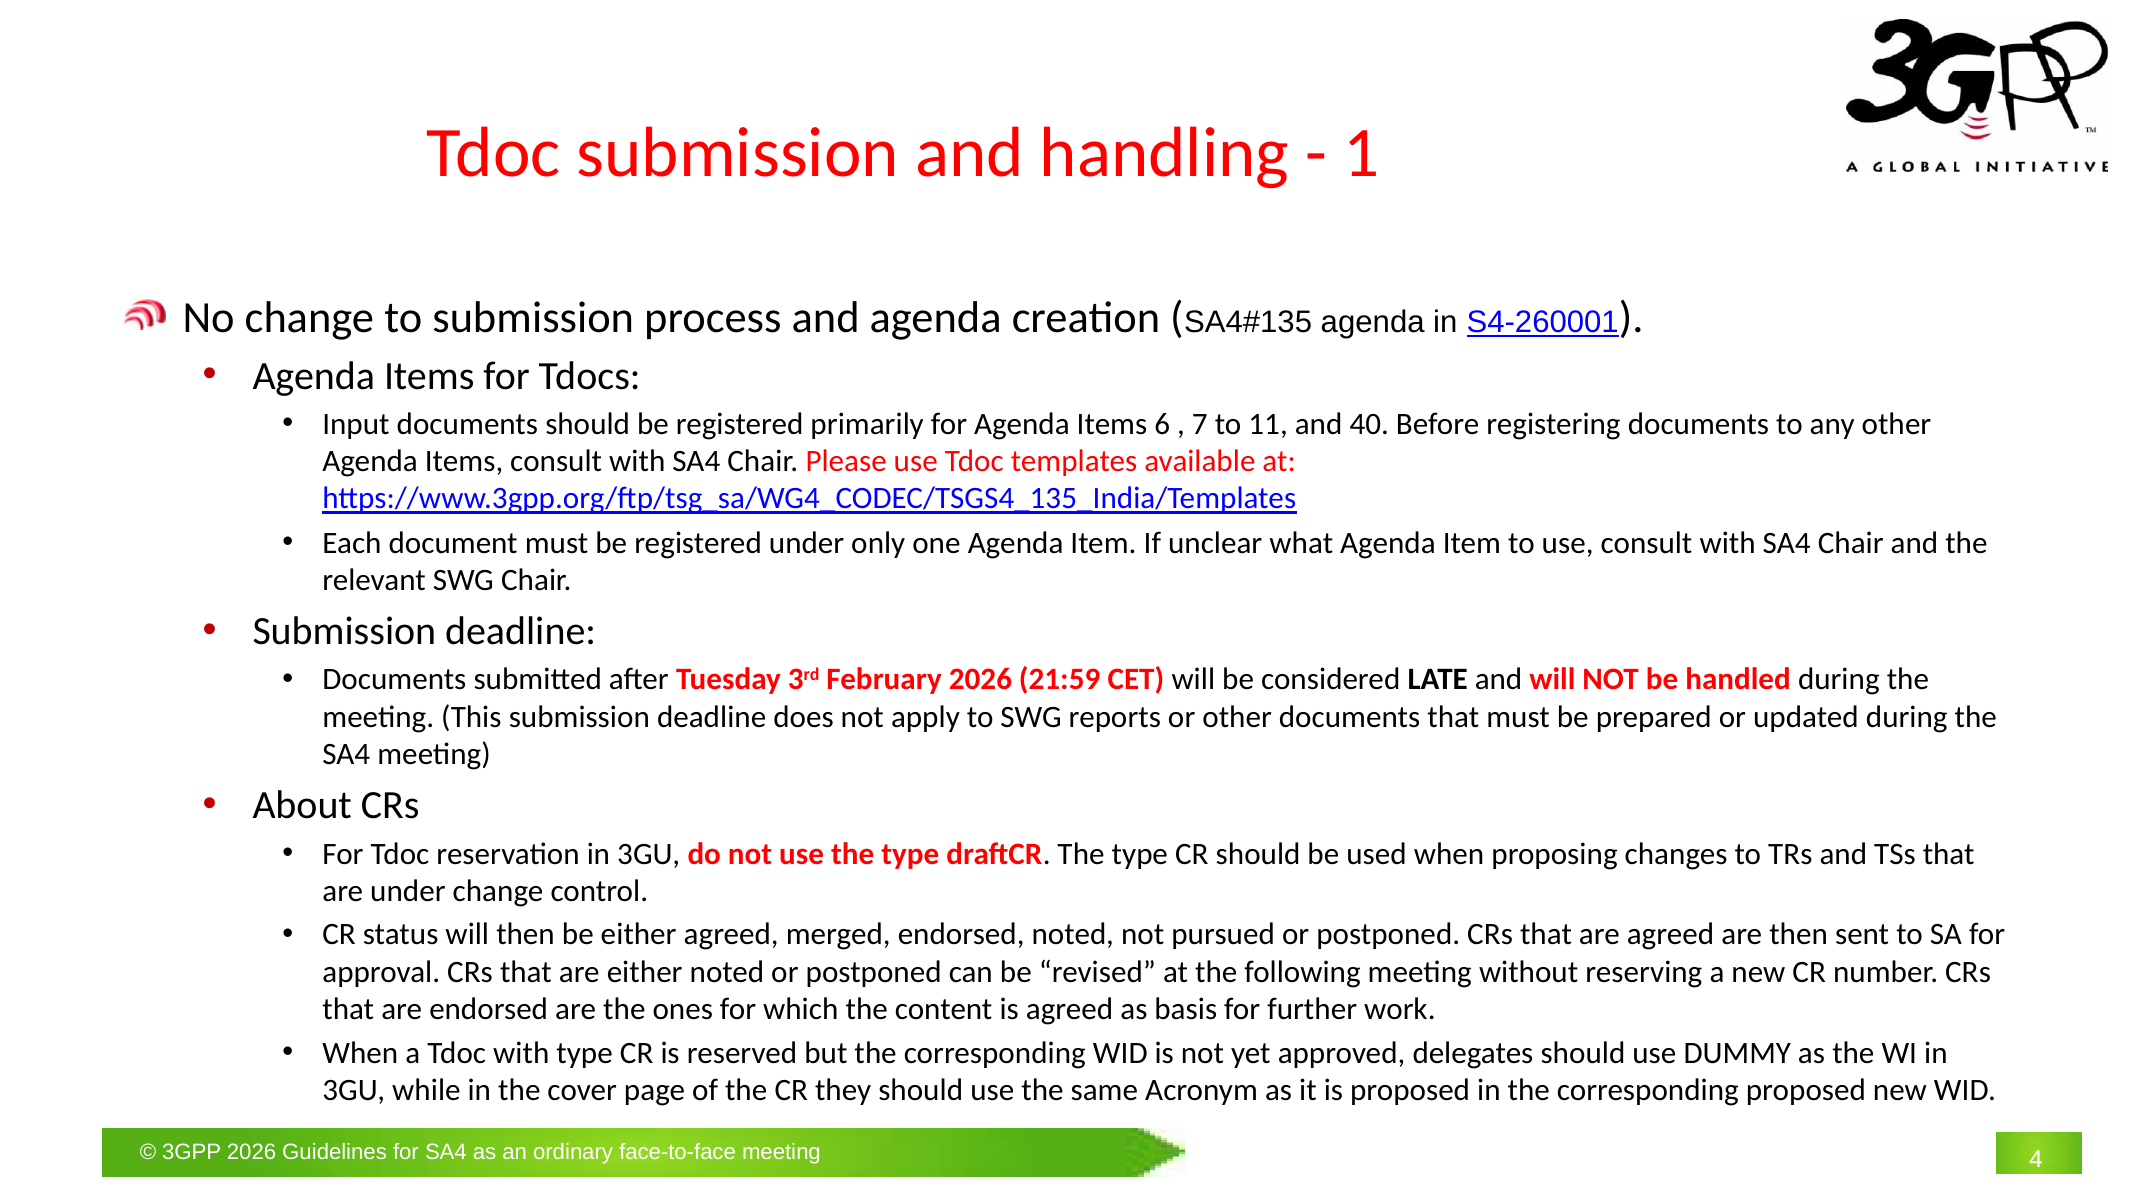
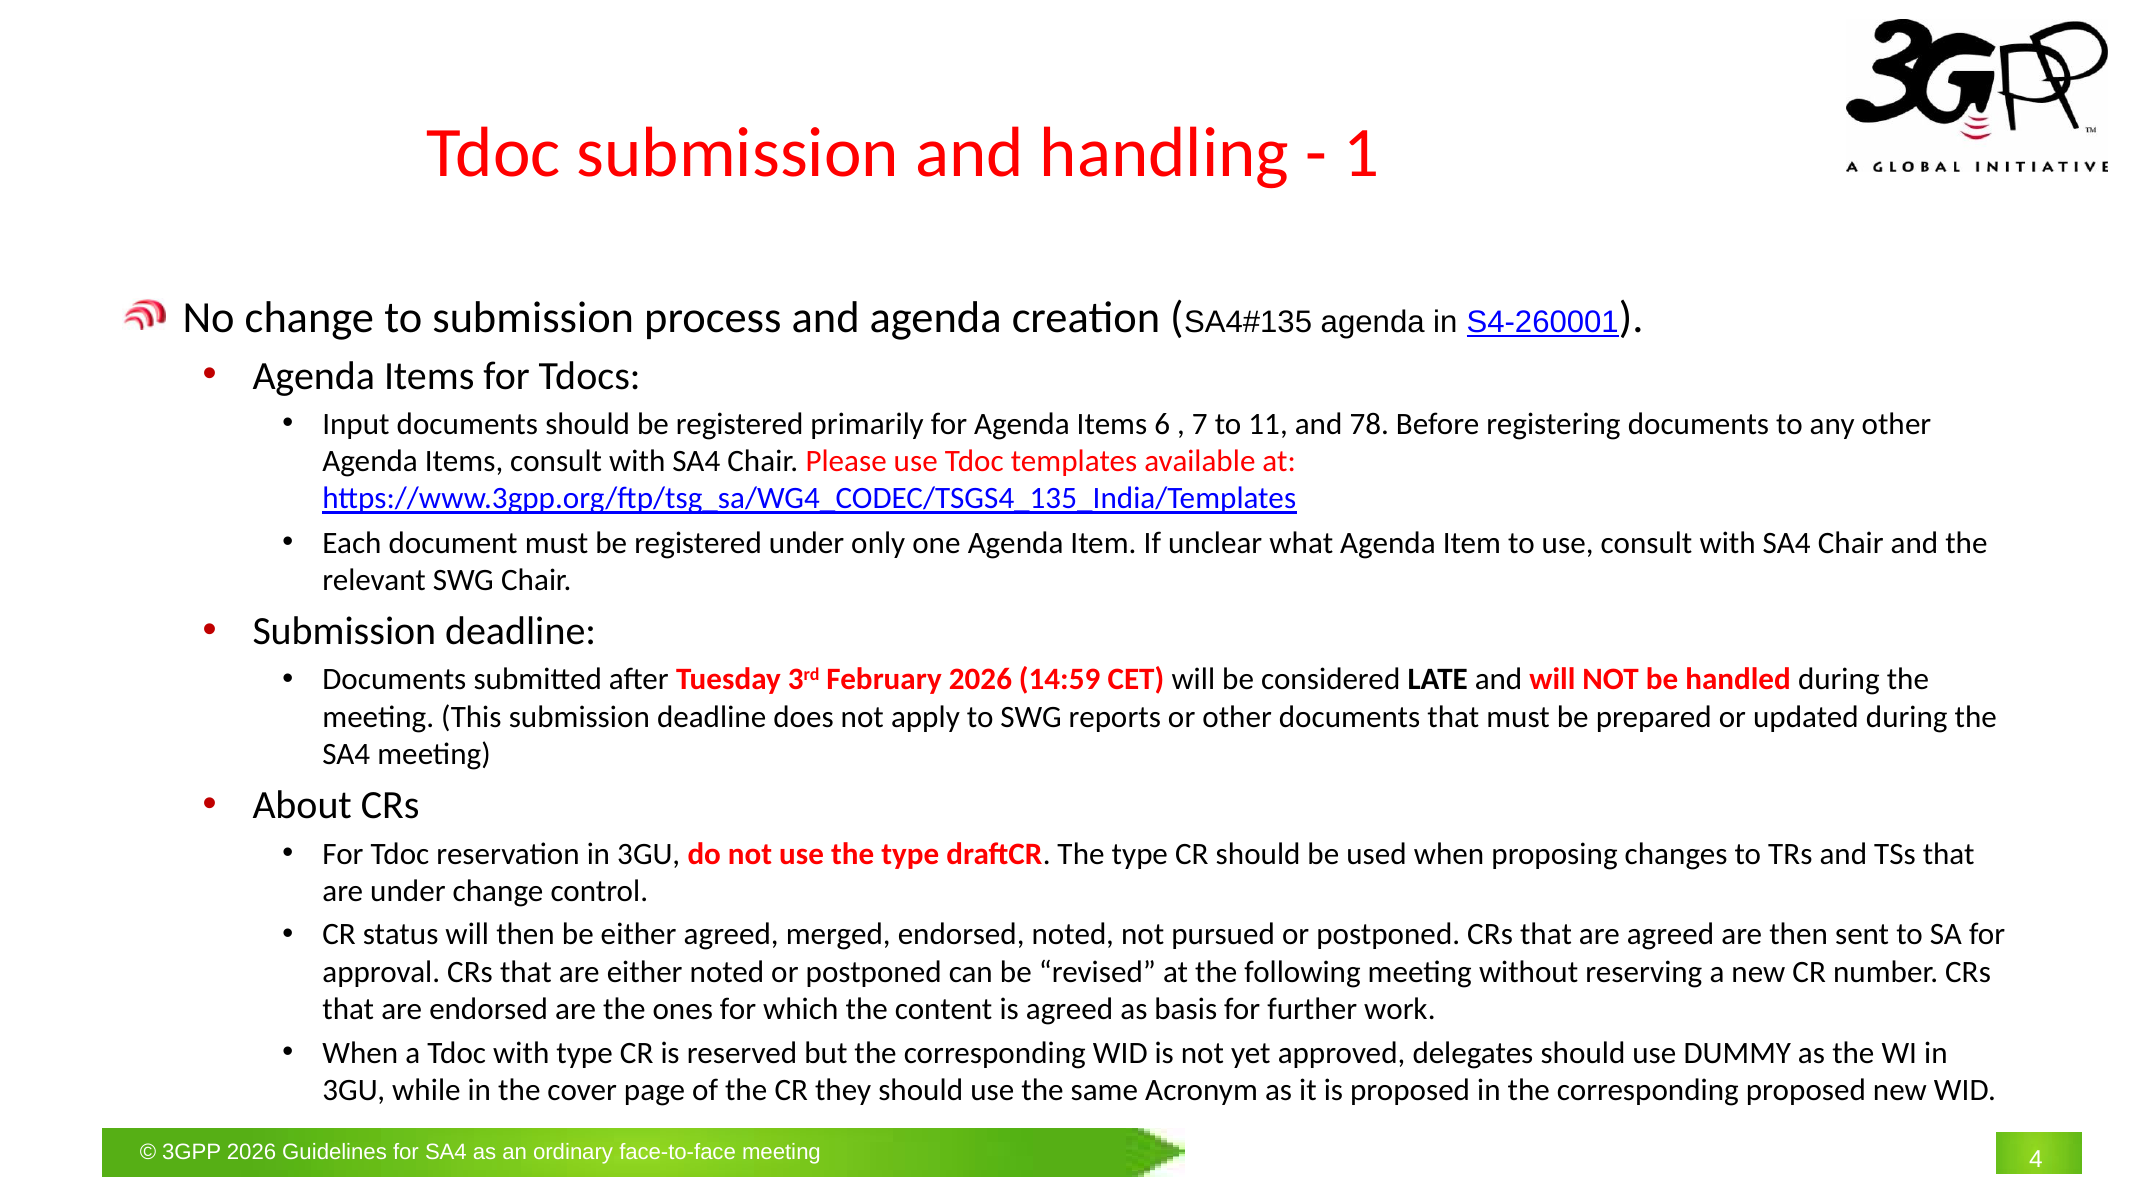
40: 40 -> 78 (1369, 424)
21:59: 21:59 -> 14:59 (1060, 680)
